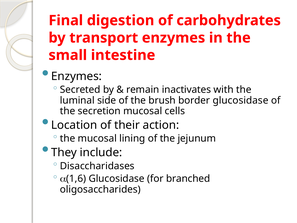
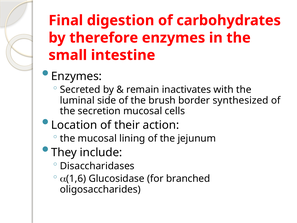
transport: transport -> therefore (104, 38)
border glucosidase: glucosidase -> synthesized (241, 100)
